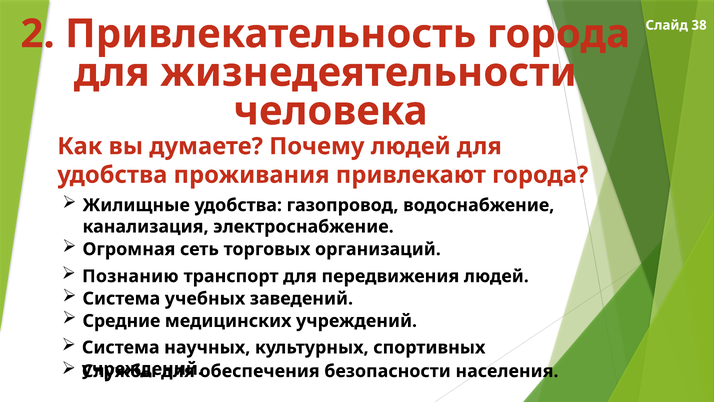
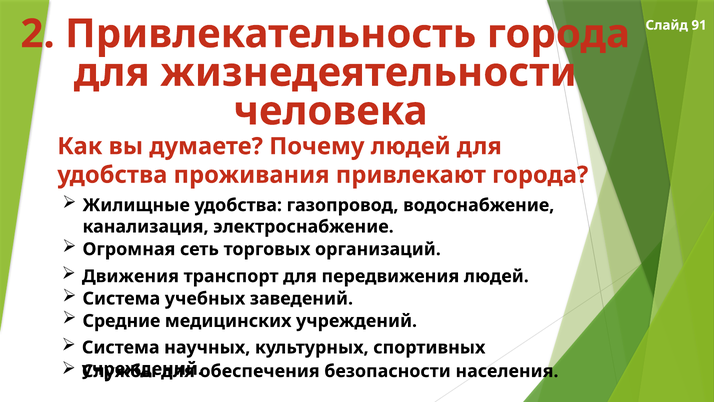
38: 38 -> 91 (699, 25)
Познанию: Познанию -> Движения (130, 276)
